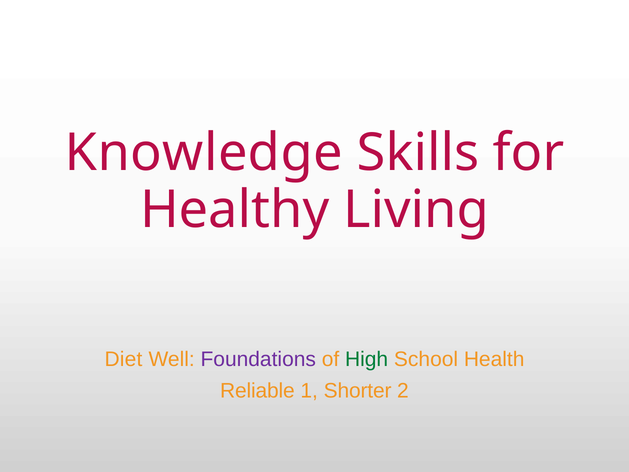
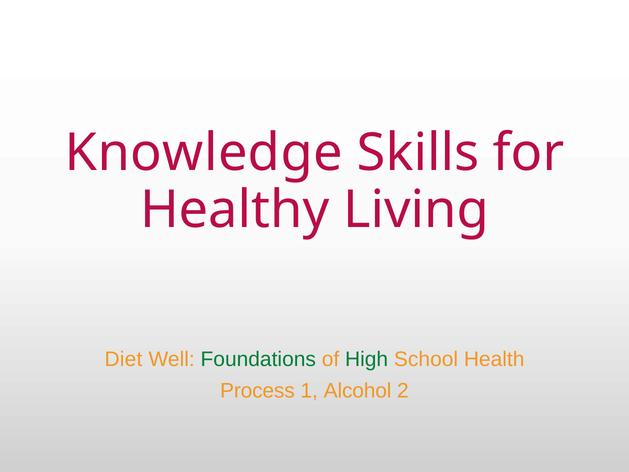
Foundations colour: purple -> green (258, 359)
Reliable: Reliable -> Process (257, 391)
Shorter: Shorter -> Alcohol (358, 391)
